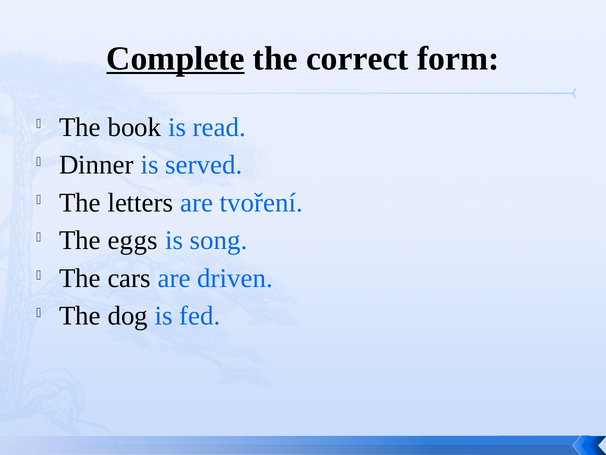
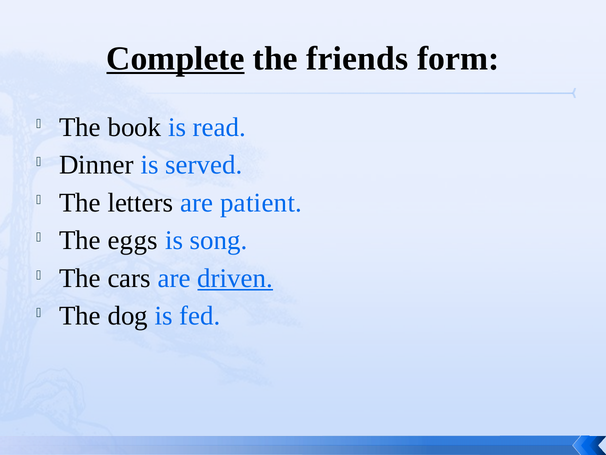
correct: correct -> friends (357, 58)
tvoření: tvoření -> patient (261, 203)
driven underline: none -> present (235, 278)
